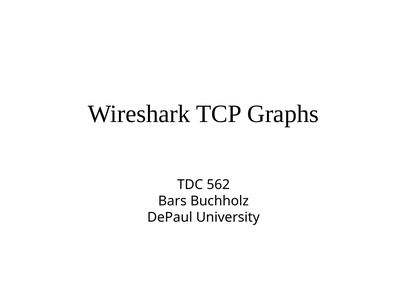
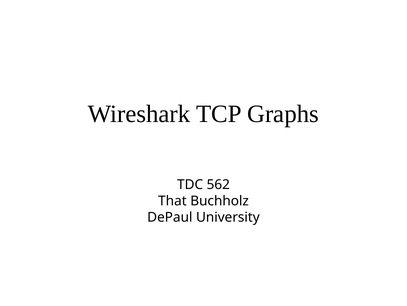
Bars: Bars -> That (172, 200)
